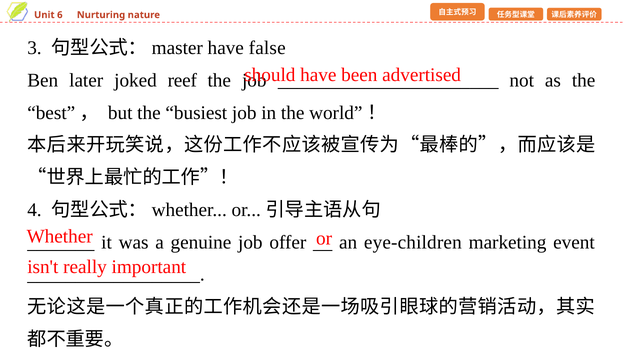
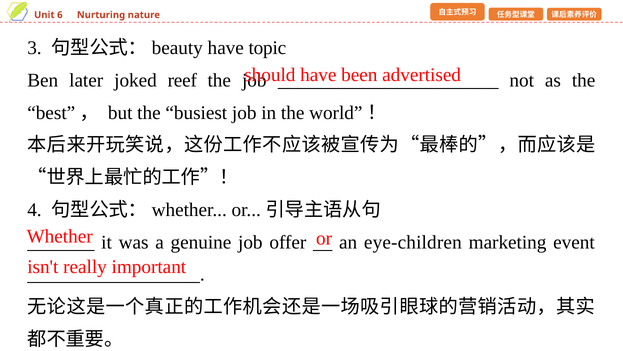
master: master -> beauty (177, 48)
false: false -> topic (267, 48)
